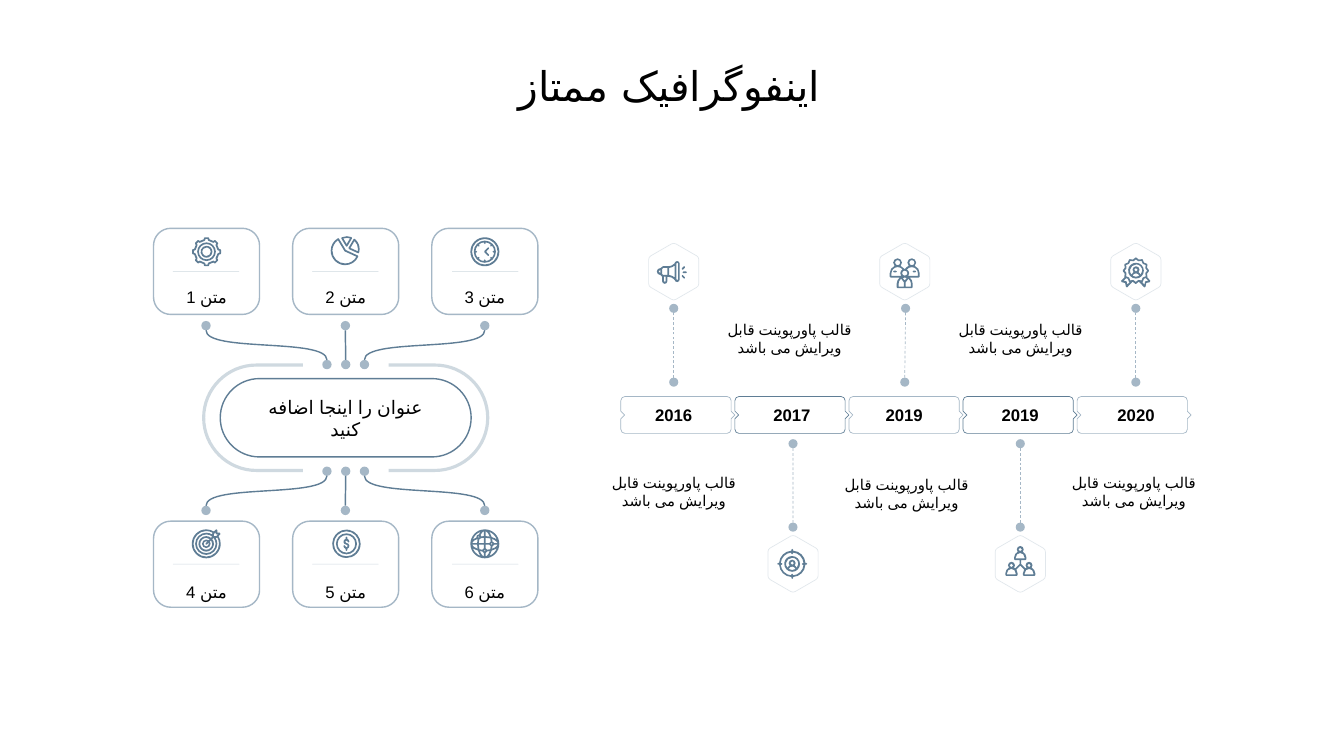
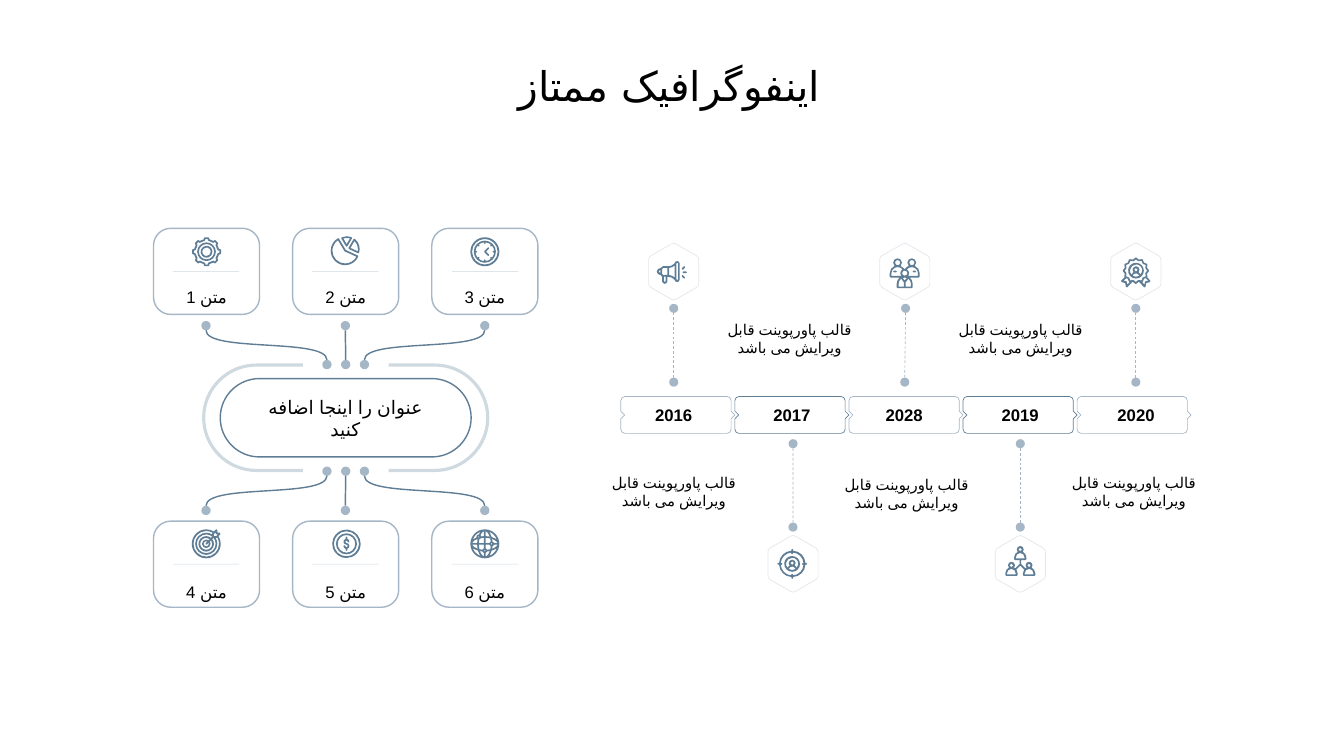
2017 2019: 2019 -> 2028 (904, 416)
